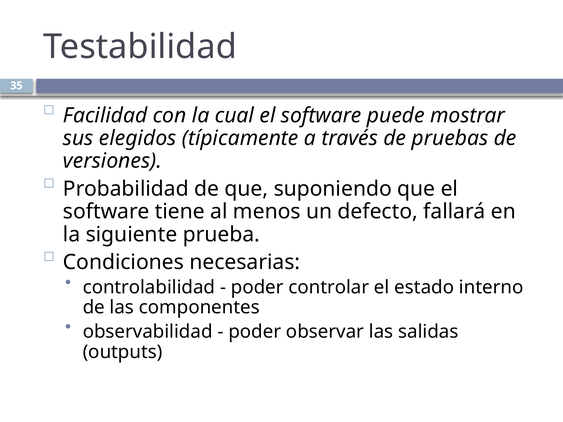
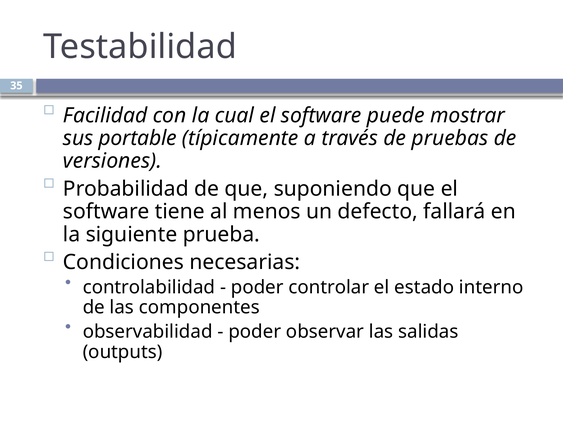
elegidos: elegidos -> portable (138, 138)
